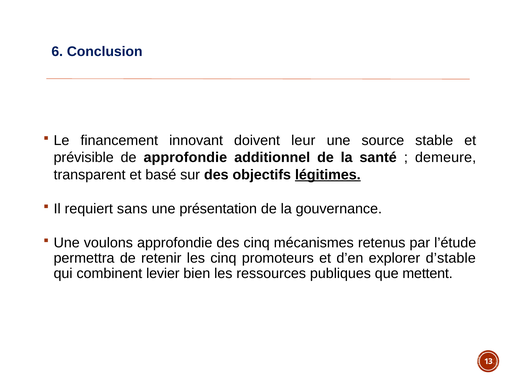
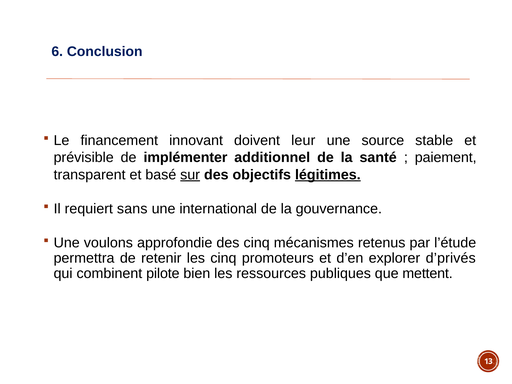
de approfondie: approfondie -> implémenter (185, 158)
demeure: demeure -> paiement (446, 158)
sur underline: none -> present (190, 175)
présentation: présentation -> international (218, 209)
d’stable: d’stable -> d’privés (451, 258)
levier: levier -> pilote (163, 273)
